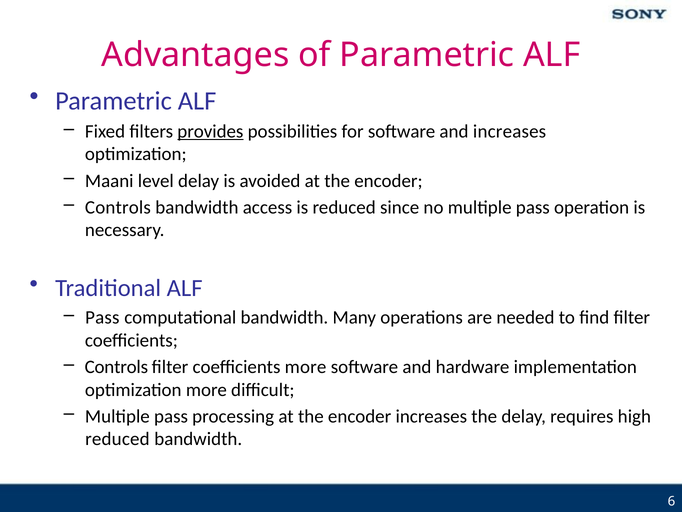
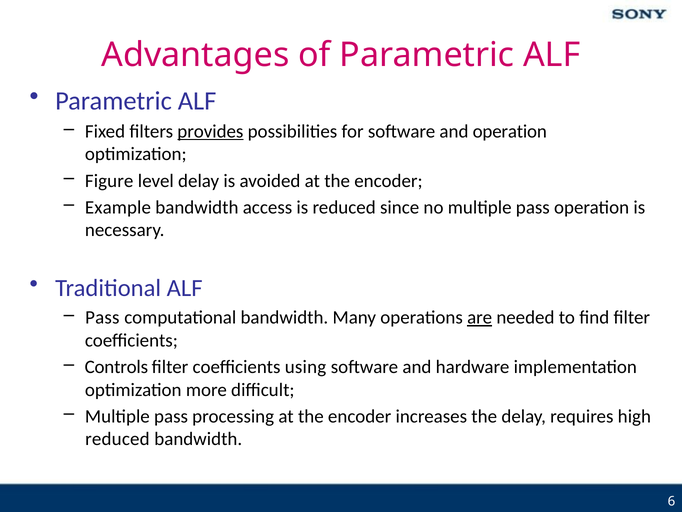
and increases: increases -> operation (510, 131)
Maani: Maani -> Figure (109, 181)
Controls: Controls -> Example (118, 207)
are underline: none -> present (480, 317)
coefficients more: more -> using (306, 367)
